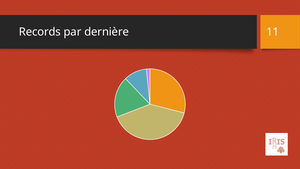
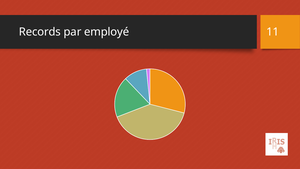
dernière: dernière -> employé (107, 32)
